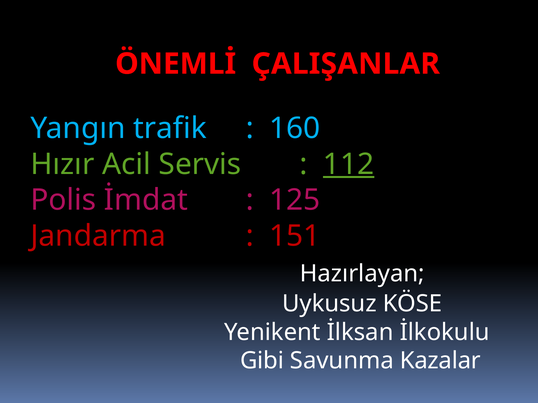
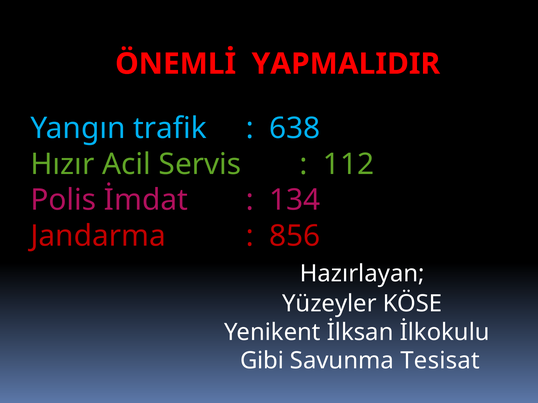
ÇALIŞANLAR: ÇALIŞANLAR -> YAPMALIDIR (346, 64)
160: 160 -> 638 (295, 129)
112 underline: present -> none (349, 164)
125: 125 -> 134 (295, 200)
151: 151 -> 856 (295, 236)
Uykusuz: Uykusuz -> Yüzeyler (329, 304)
Kazalar: Kazalar -> Tesisat (440, 361)
